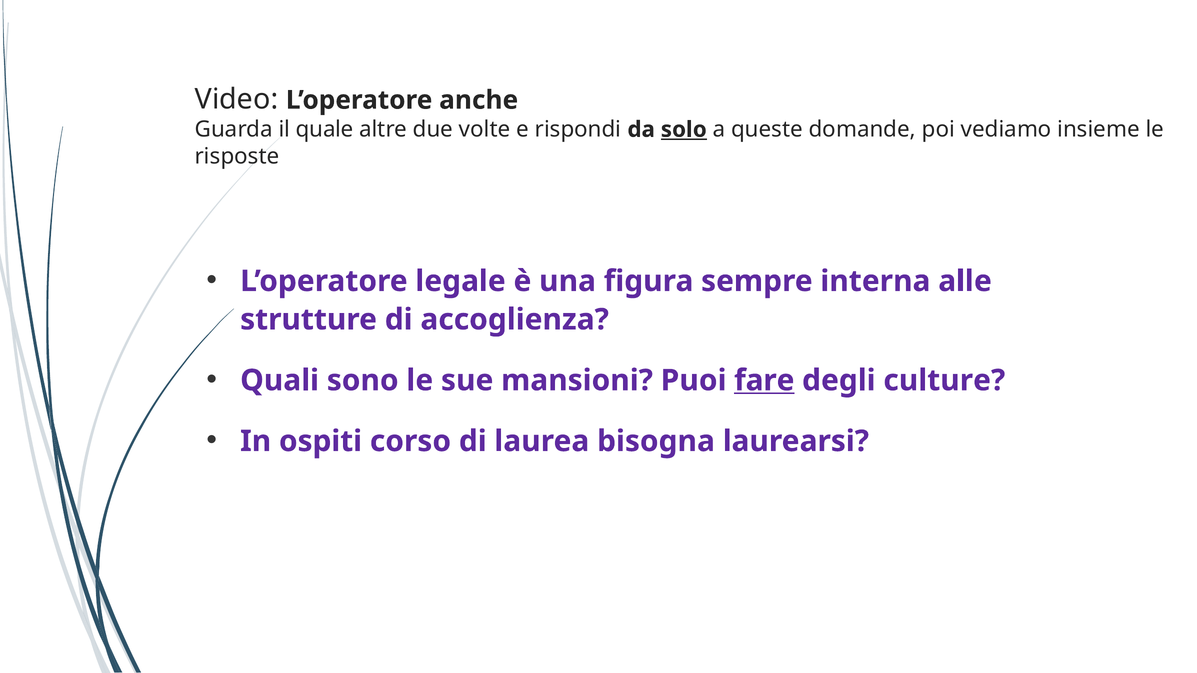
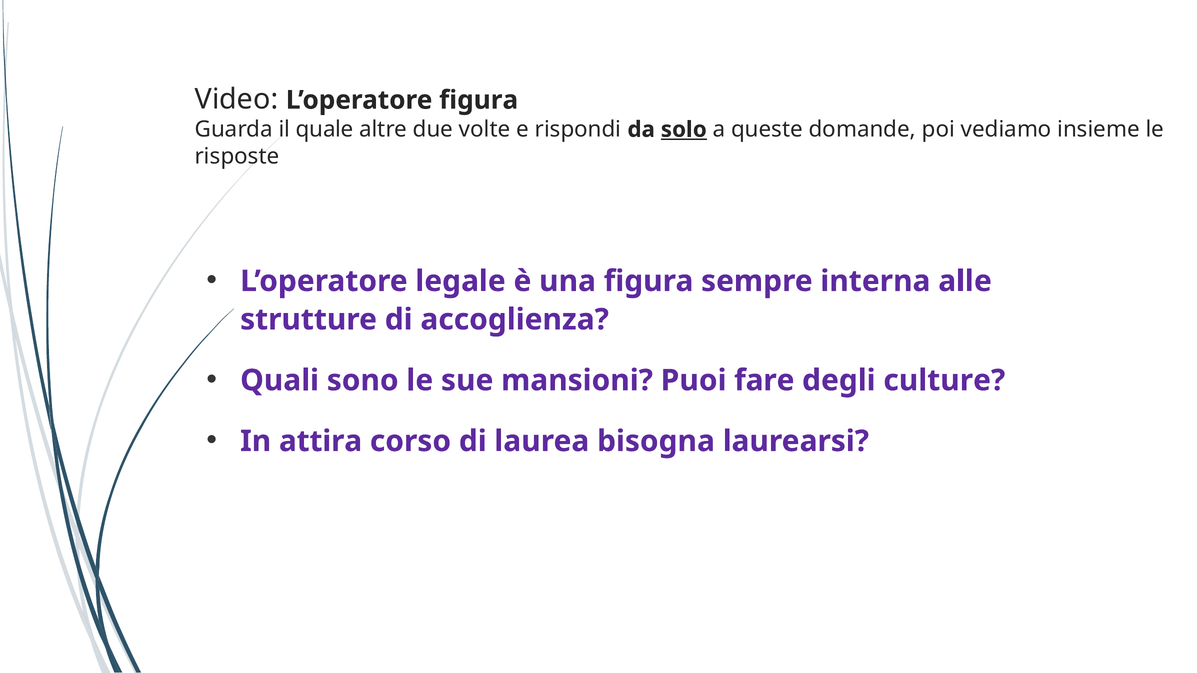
L’operatore anche: anche -> figura (479, 100)
fare underline: present -> none (764, 381)
ospiti: ospiti -> attira (321, 441)
